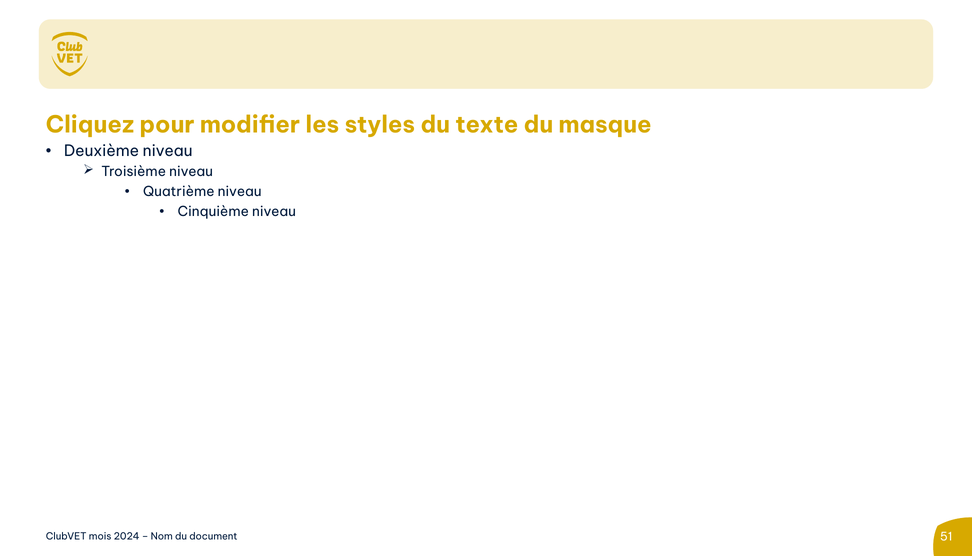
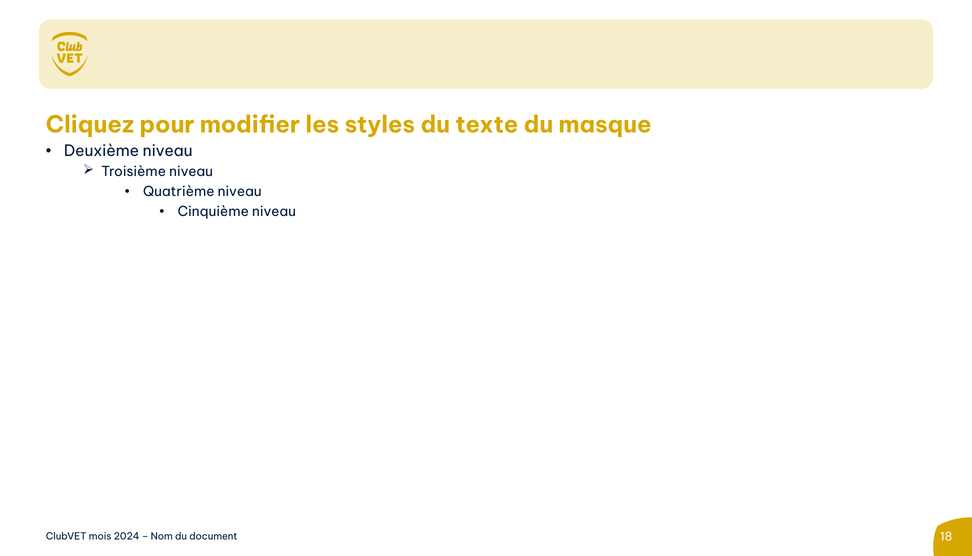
51: 51 -> 18 (946, 536)
